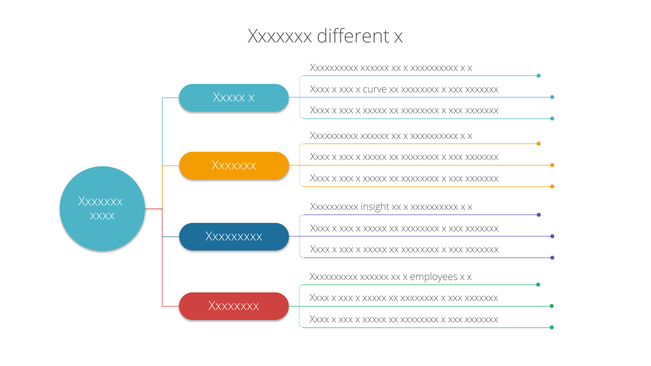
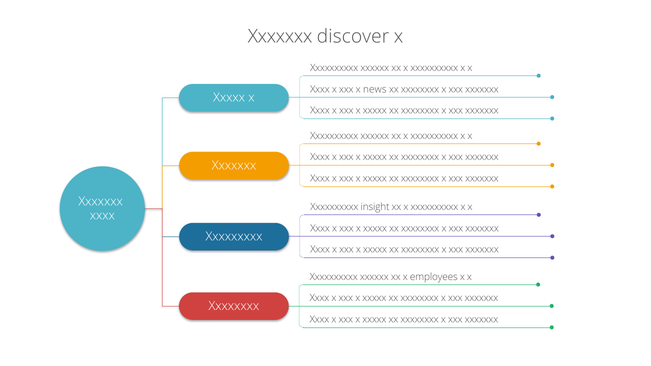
different: different -> discover (353, 36)
curve: curve -> news (375, 89)
